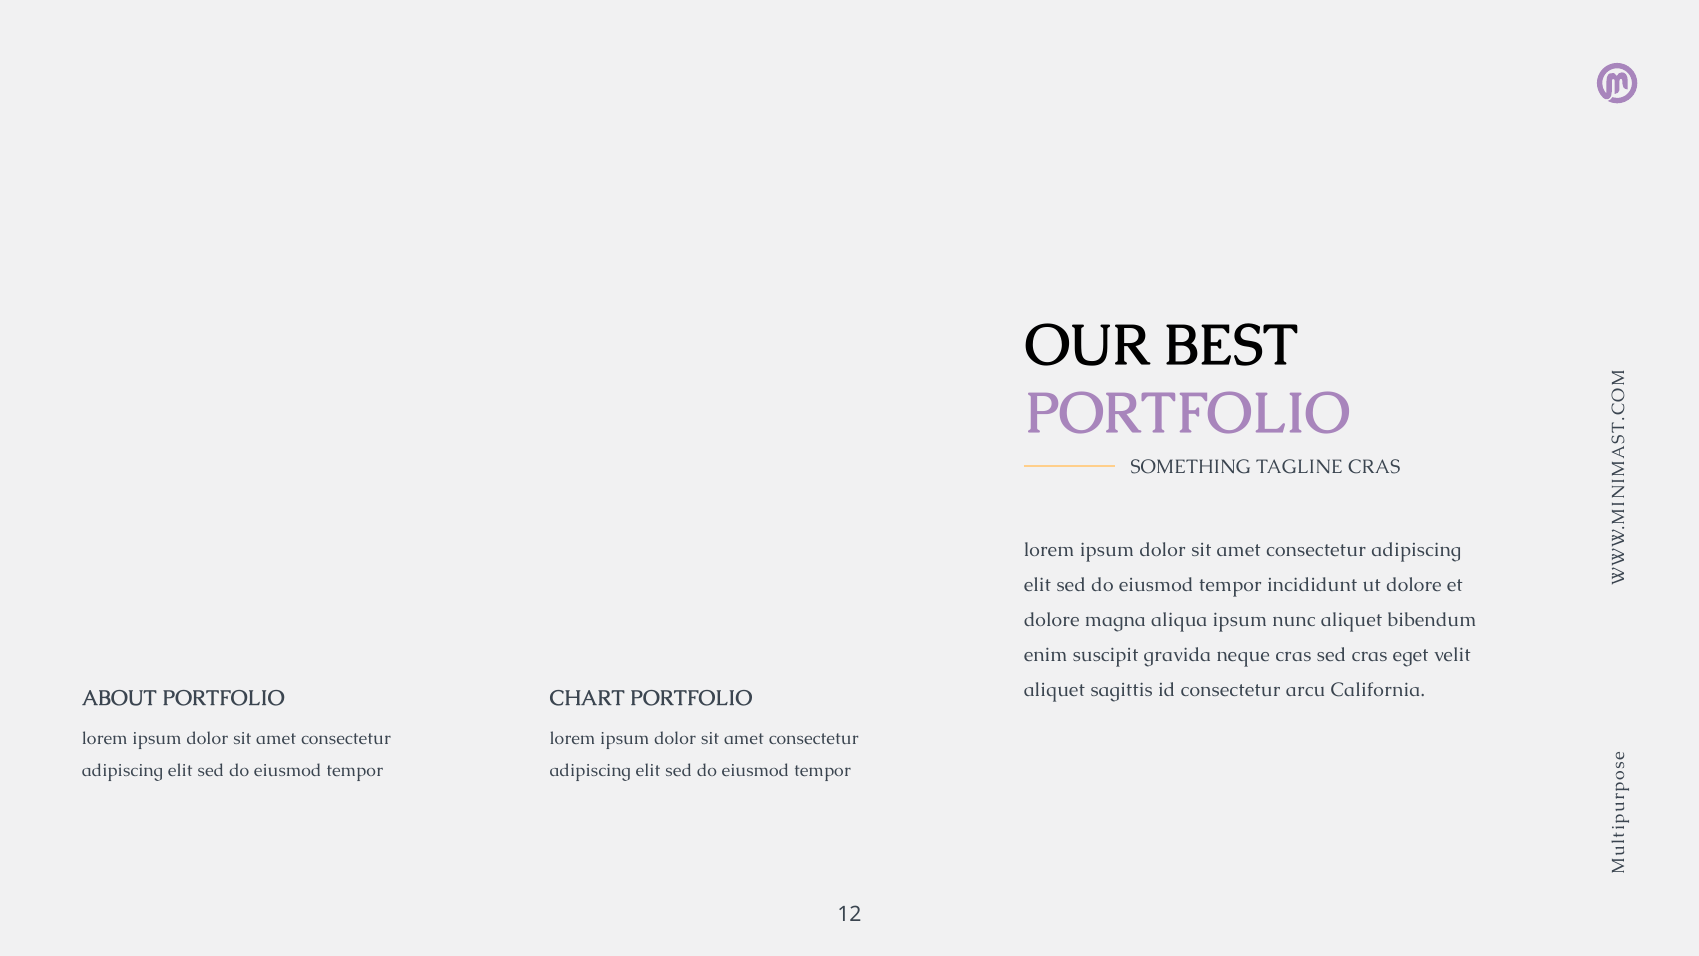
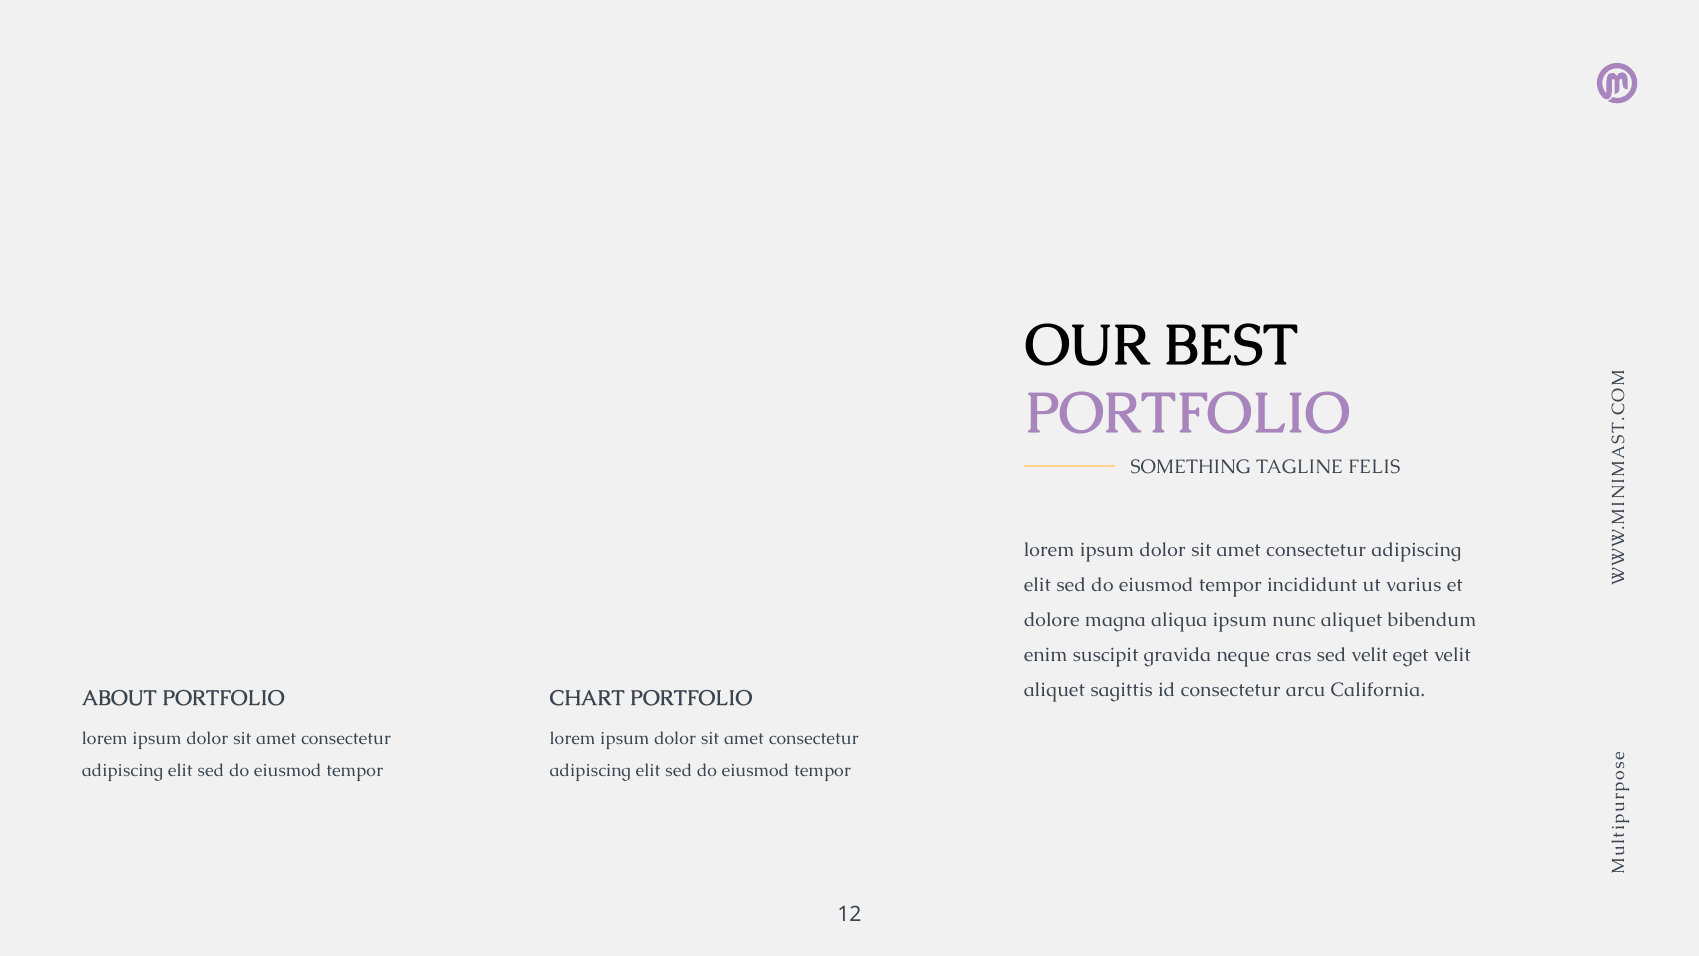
TAGLINE CRAS: CRAS -> FELIS (1374, 467)
ut dolore: dolore -> varius (1414, 585)
sed cras: cras -> velit (1370, 655)
